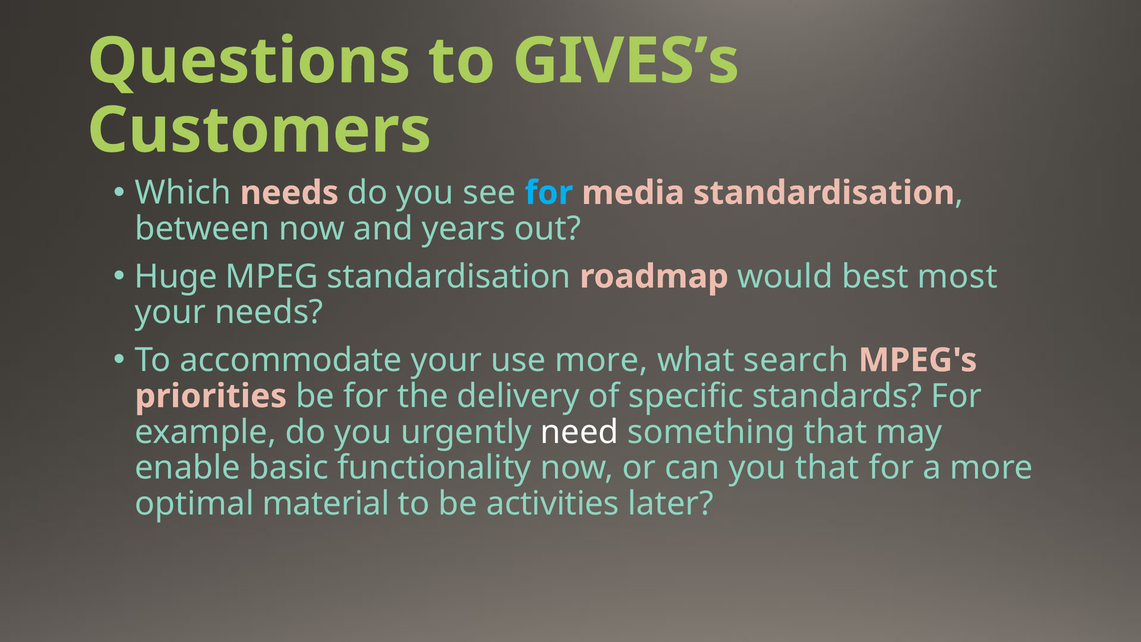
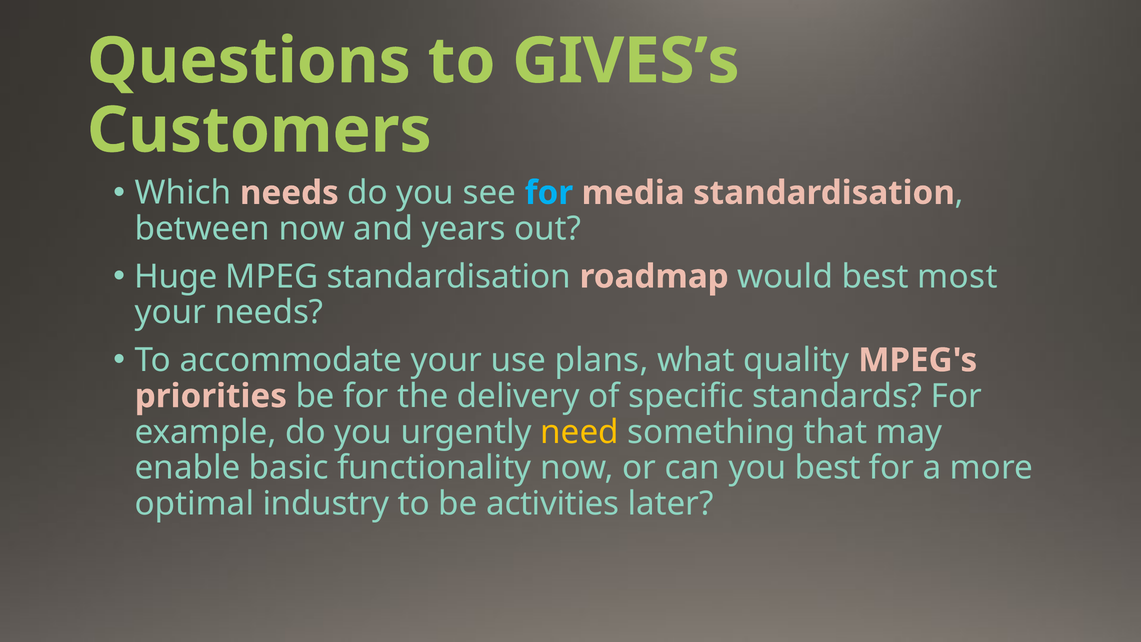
use more: more -> plans (602, 360)
search: search -> quality (796, 360)
need colour: white -> yellow (580, 432)
you that: that -> best (828, 468)
material: material -> industry (326, 504)
